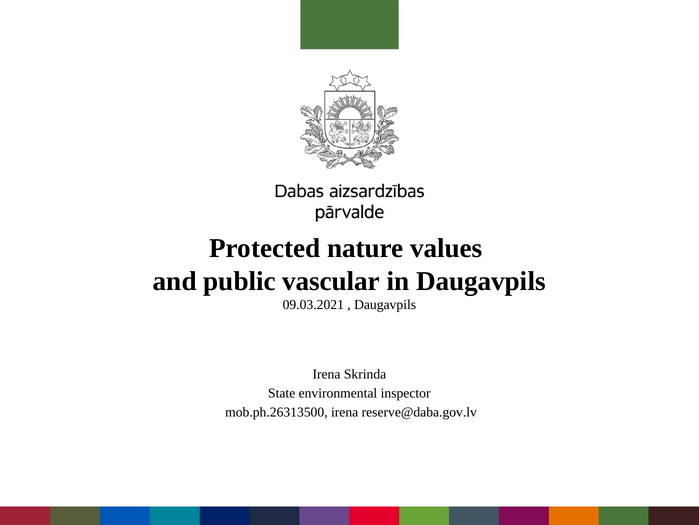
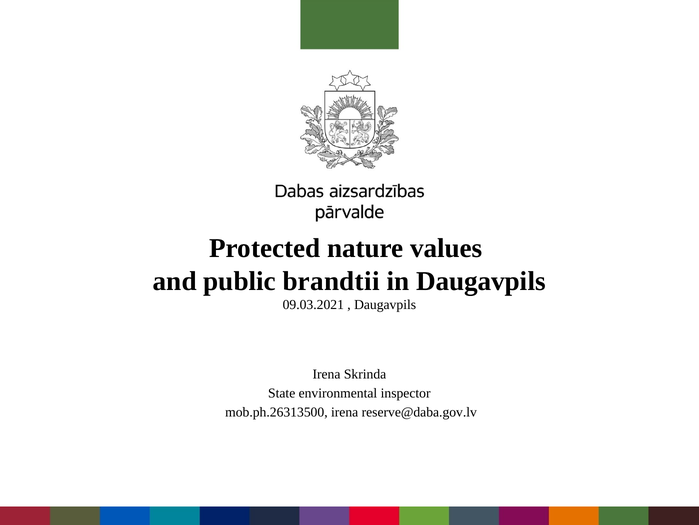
vascular: vascular -> brandtii (331, 281)
